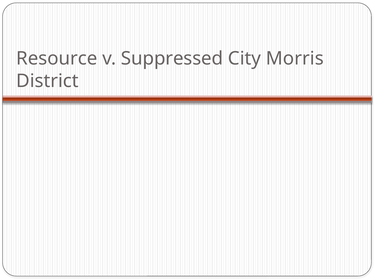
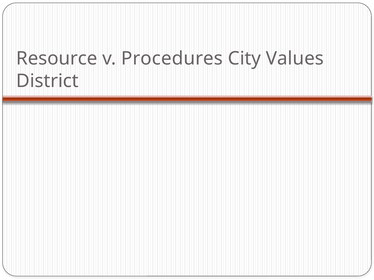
Suppressed: Suppressed -> Procedures (172, 59)
Morris: Morris -> Values (295, 59)
